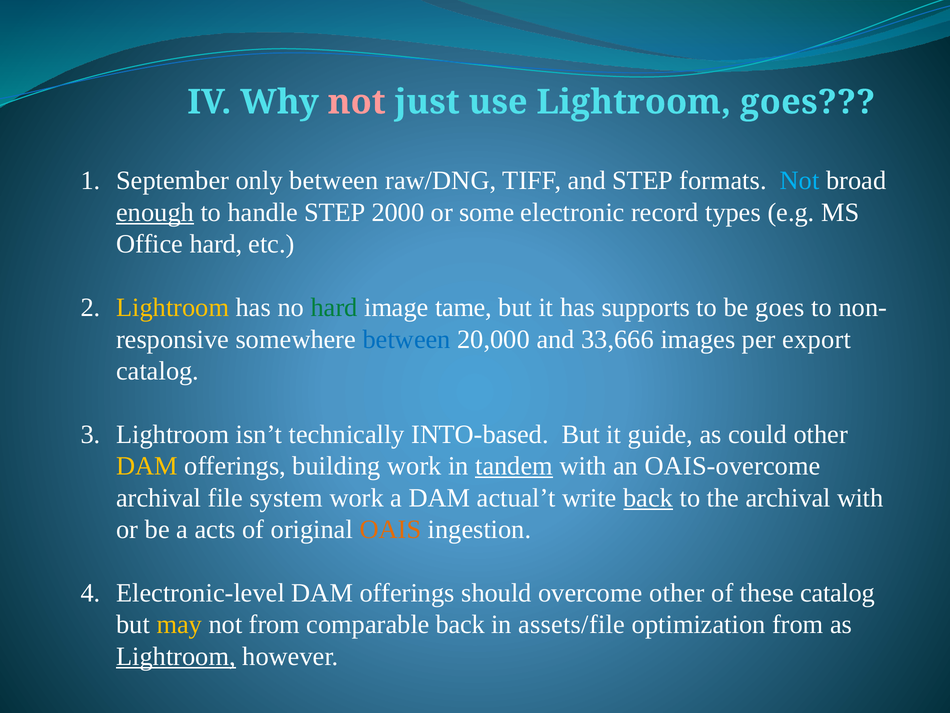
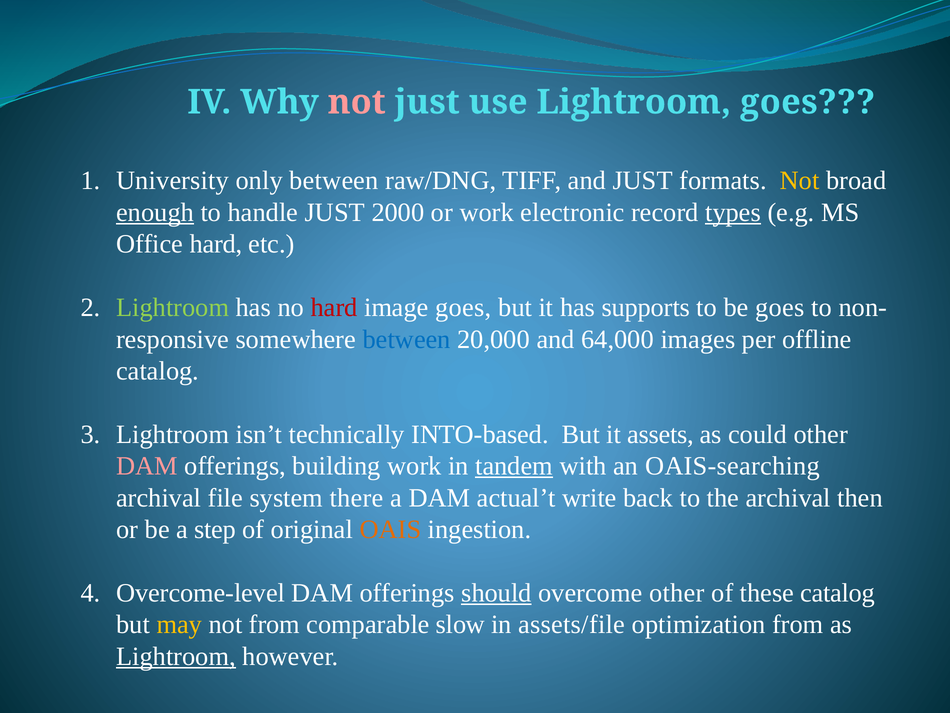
September: September -> University (173, 181)
and STEP: STEP -> JUST (643, 181)
Not colour: light blue -> yellow (800, 181)
handle STEP: STEP -> JUST (335, 212)
or some: some -> work (487, 212)
types underline: none -> present (733, 212)
Lightroom colour: yellow -> light green (173, 307)
hard colour: green -> red (334, 307)
image tame: tame -> goes (463, 307)
33,666: 33,666 -> 64,000 (618, 339)
export: export -> offline (817, 339)
guide: guide -> assets (661, 434)
DAM colour: yellow -> pink (147, 466)
OAIS-overcome: OAIS-overcome -> OAIS-searching (733, 466)
system work: work -> there (357, 497)
back underline: present -> none (648, 497)
archival with: with -> then (860, 497)
acts: acts -> step (215, 529)
Electronic-level: Electronic-level -> Overcome-level (201, 592)
should underline: none -> present (496, 592)
comparable back: back -> slow (461, 624)
